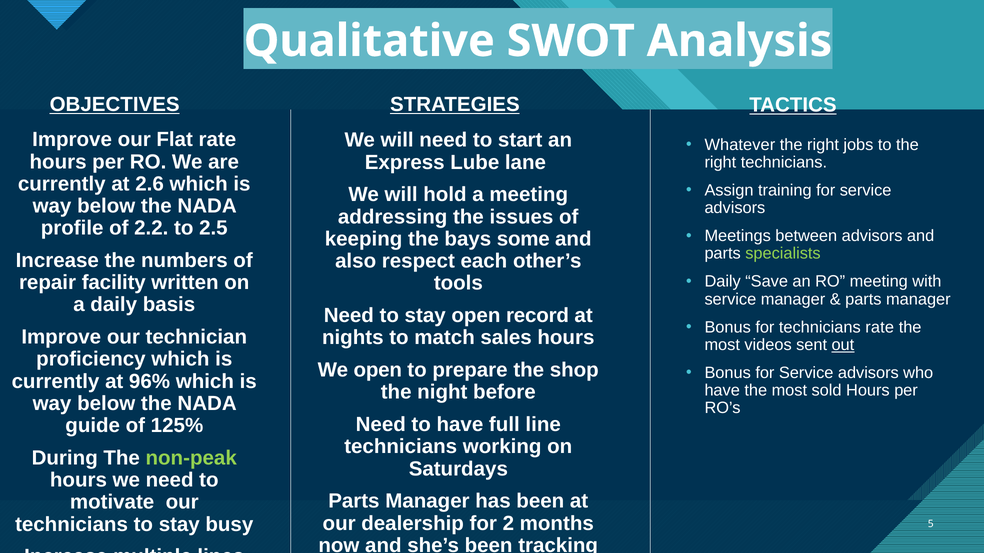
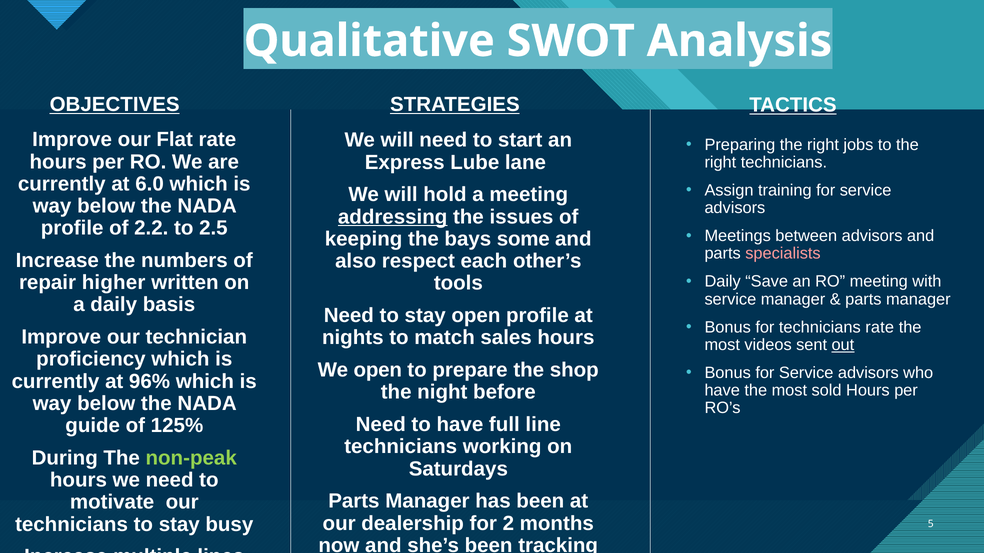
Whatever: Whatever -> Preparing (740, 145)
2.6: 2.6 -> 6.0 (150, 184)
addressing underline: none -> present (393, 217)
specialists colour: light green -> pink (783, 254)
facility: facility -> higher (114, 283)
open record: record -> profile (537, 316)
